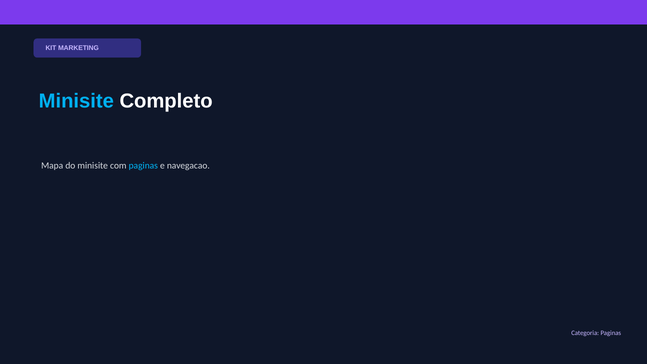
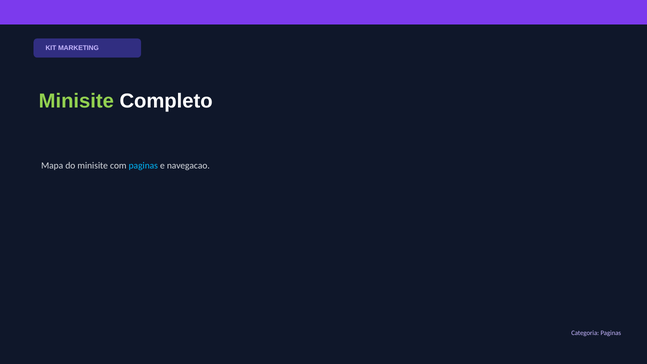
Minisite colour: light blue -> light green (76, 101)
